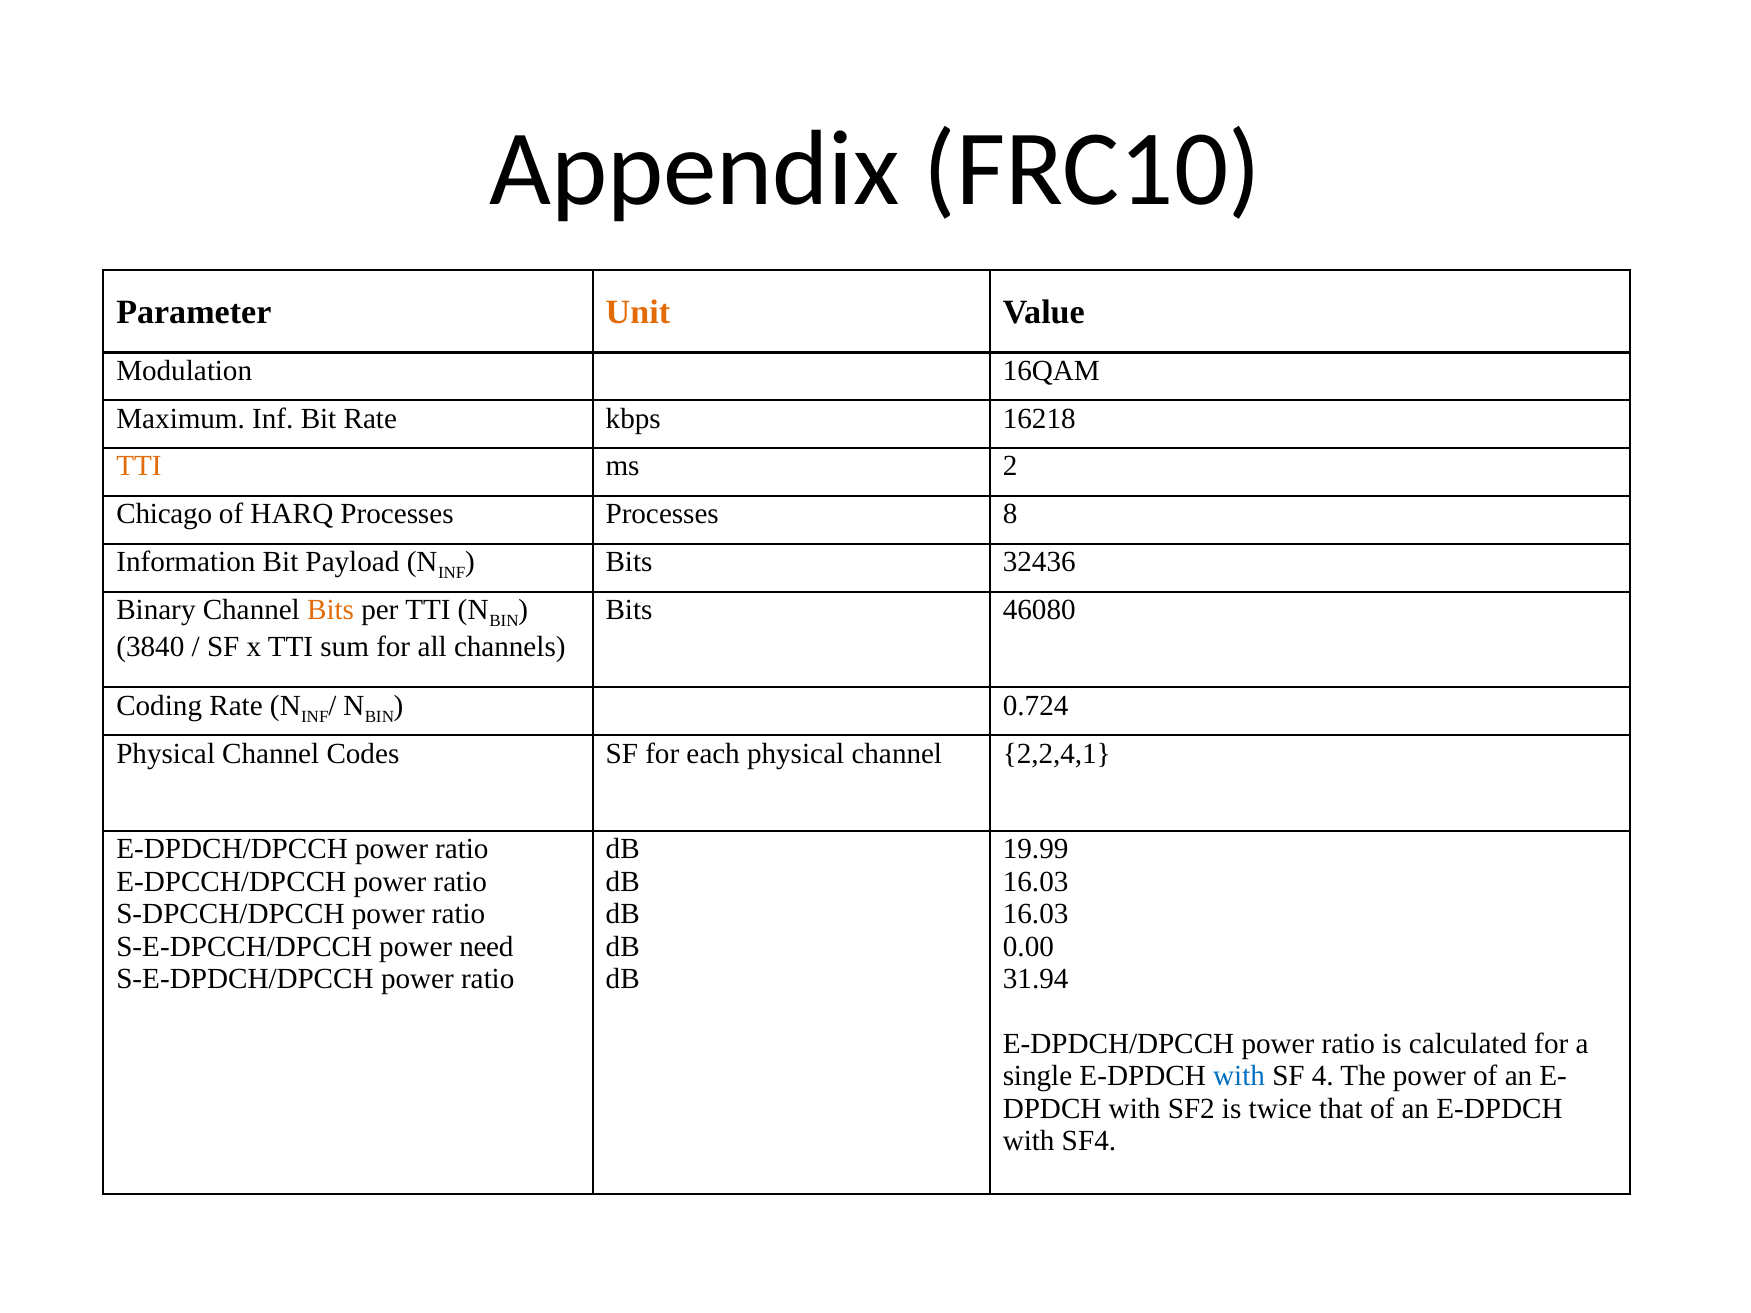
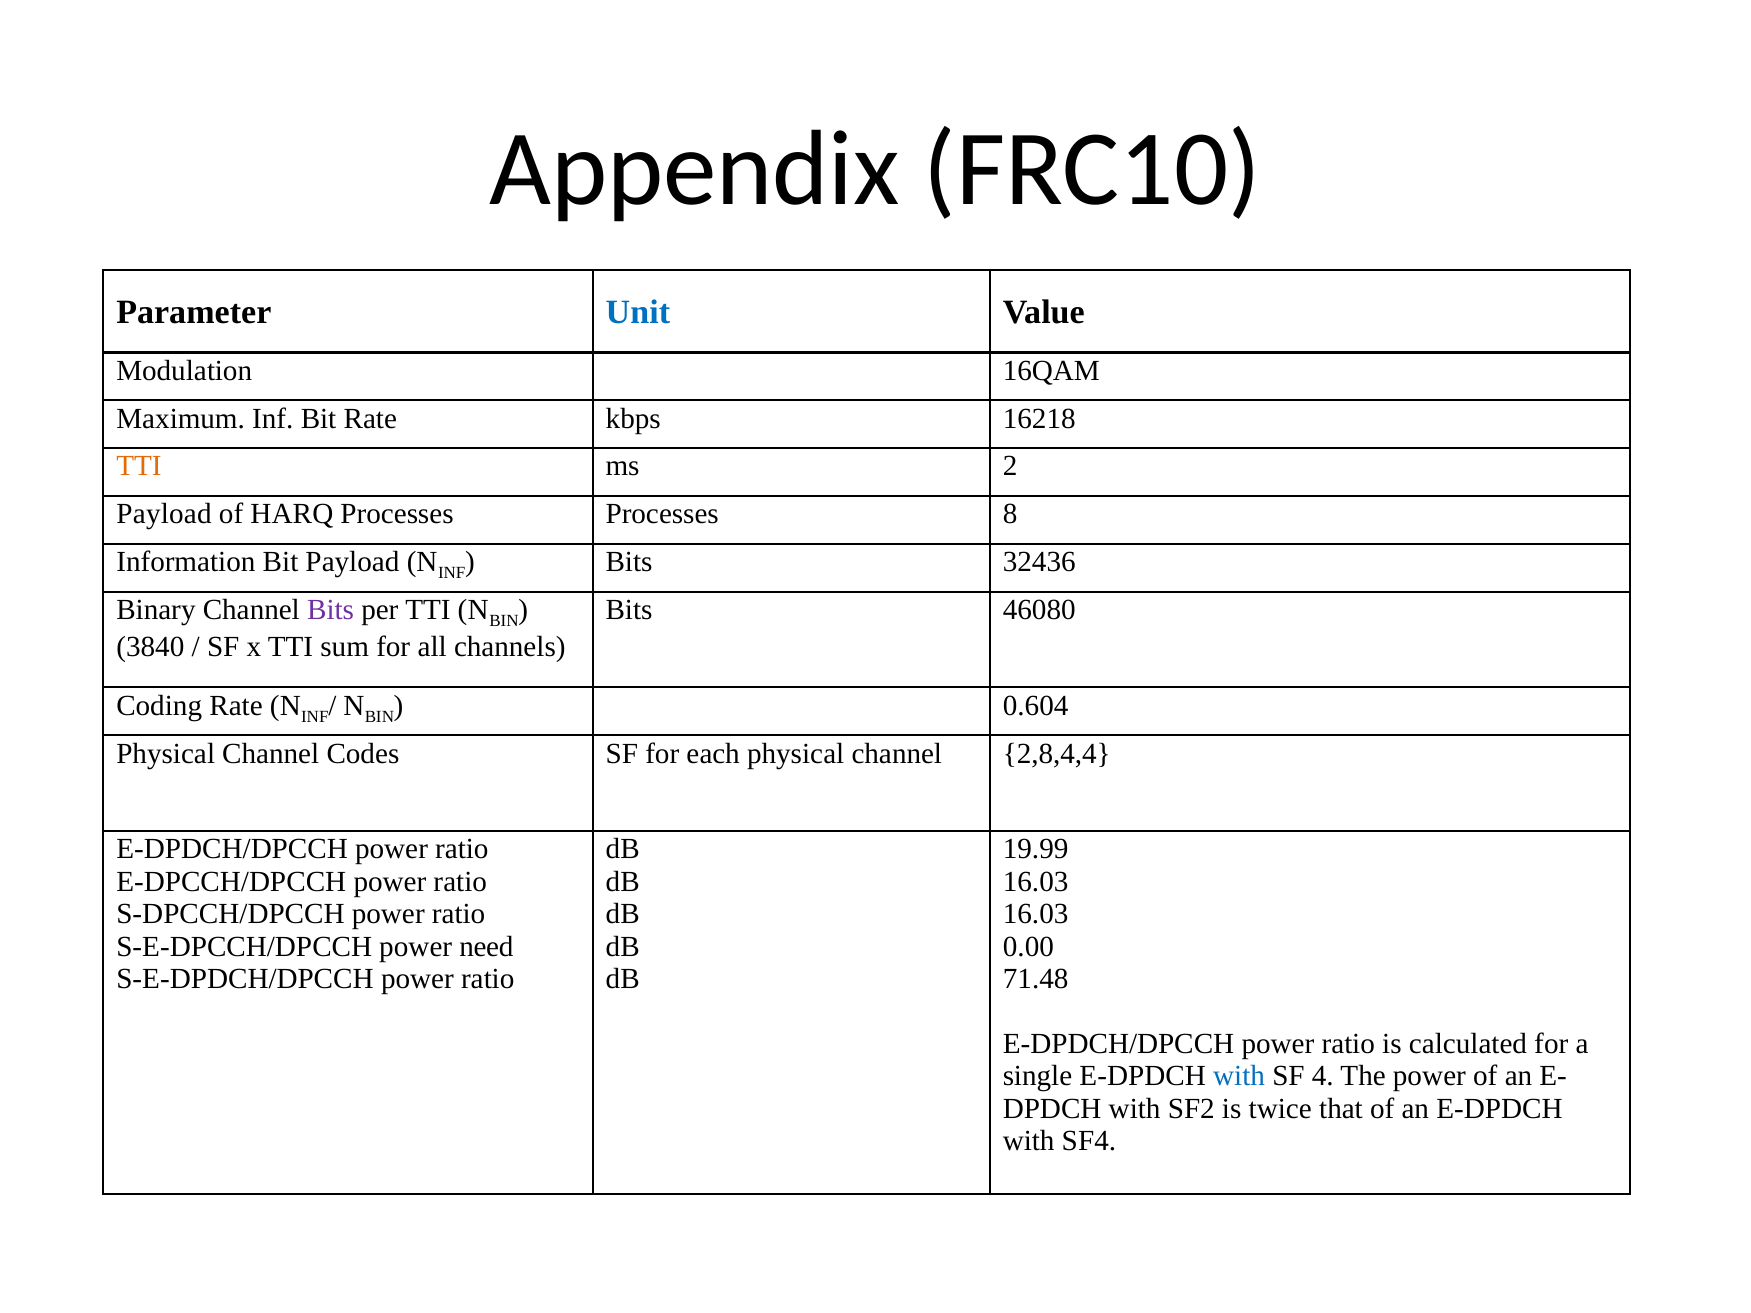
Unit colour: orange -> blue (638, 313)
Chicago: Chicago -> Payload (164, 514)
Bits colour: orange -> purple (331, 610)
0.724: 0.724 -> 0.604 (1036, 706)
2,2,4,1: 2,2,4,1 -> 2,8,4,4 (1057, 754)
31.94: 31.94 -> 71.48 (1036, 979)
